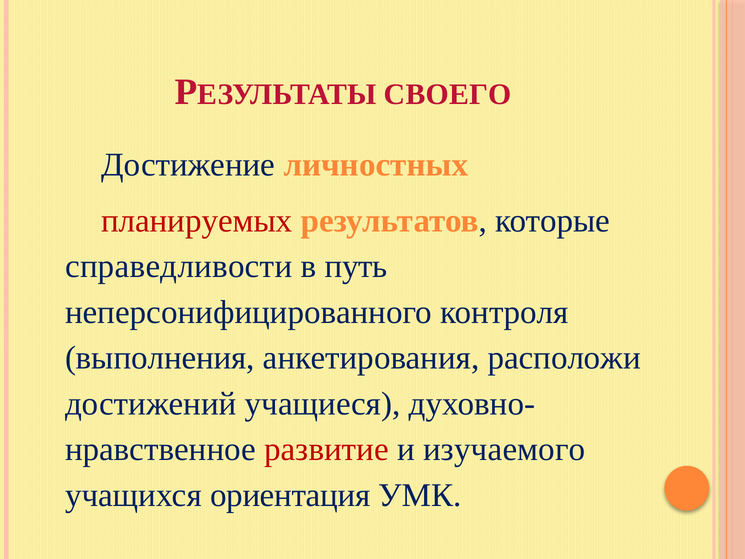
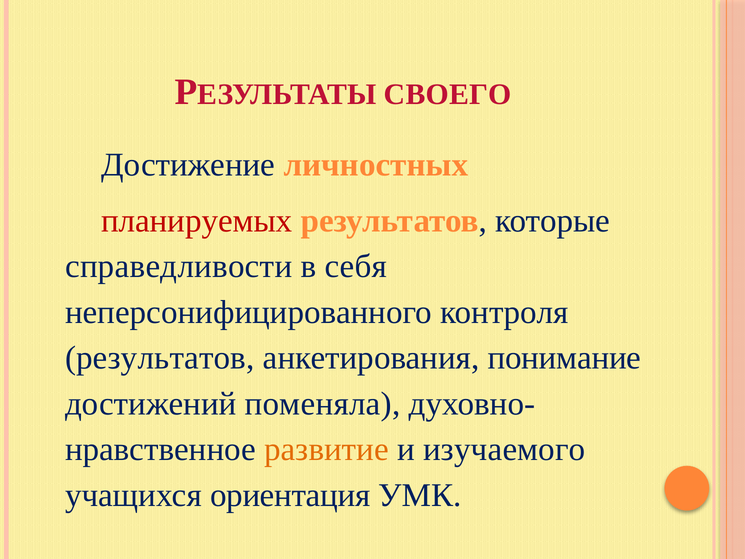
путь: путь -> себя (356, 266)
выполнения: выполнения -> результатов (160, 358)
расположи: расположи -> понимание (564, 358)
учащиеся: учащиеся -> поменяла (323, 404)
развитие colour: red -> orange (327, 449)
